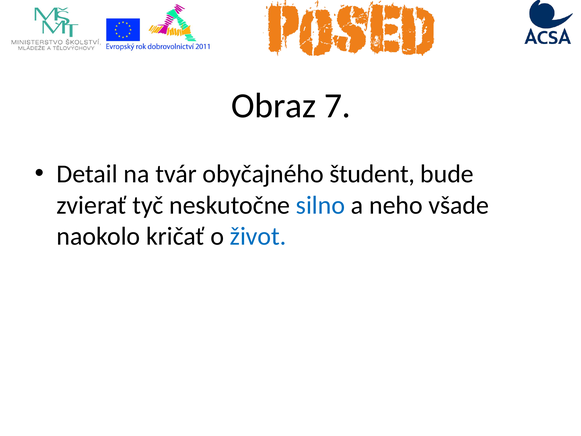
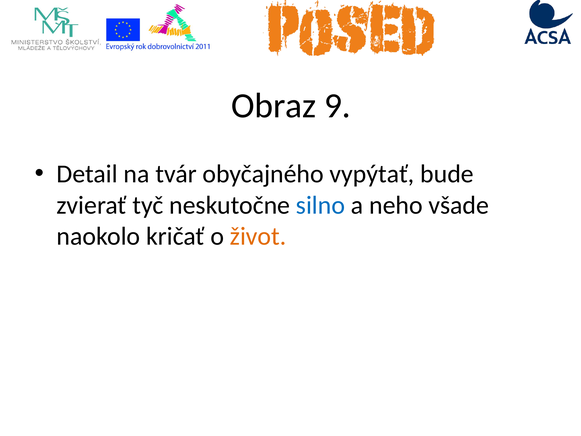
7: 7 -> 9 (337, 106)
študent: študent -> vypýtať (372, 174)
život colour: blue -> orange (258, 236)
